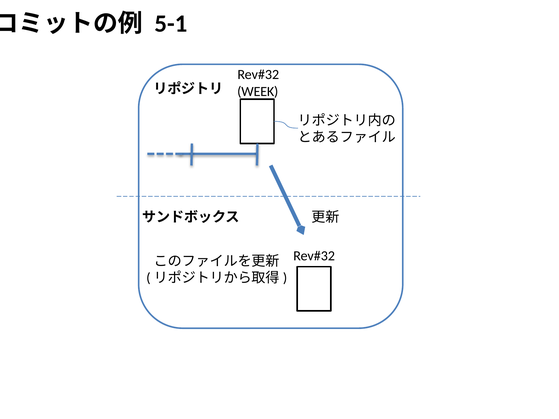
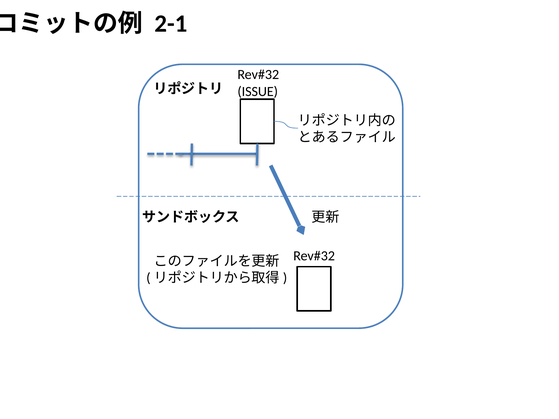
5-1: 5-1 -> 2-1 (171, 24)
WEEK: WEEK -> ISSUE (258, 91)
